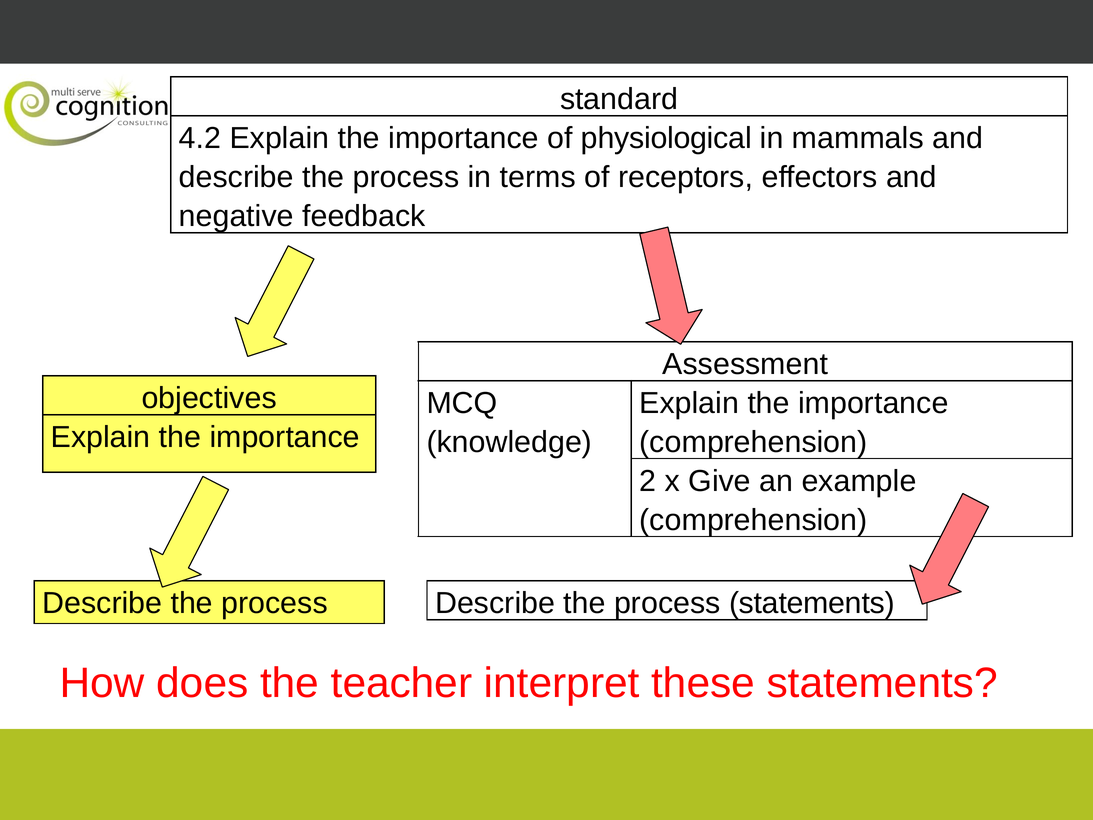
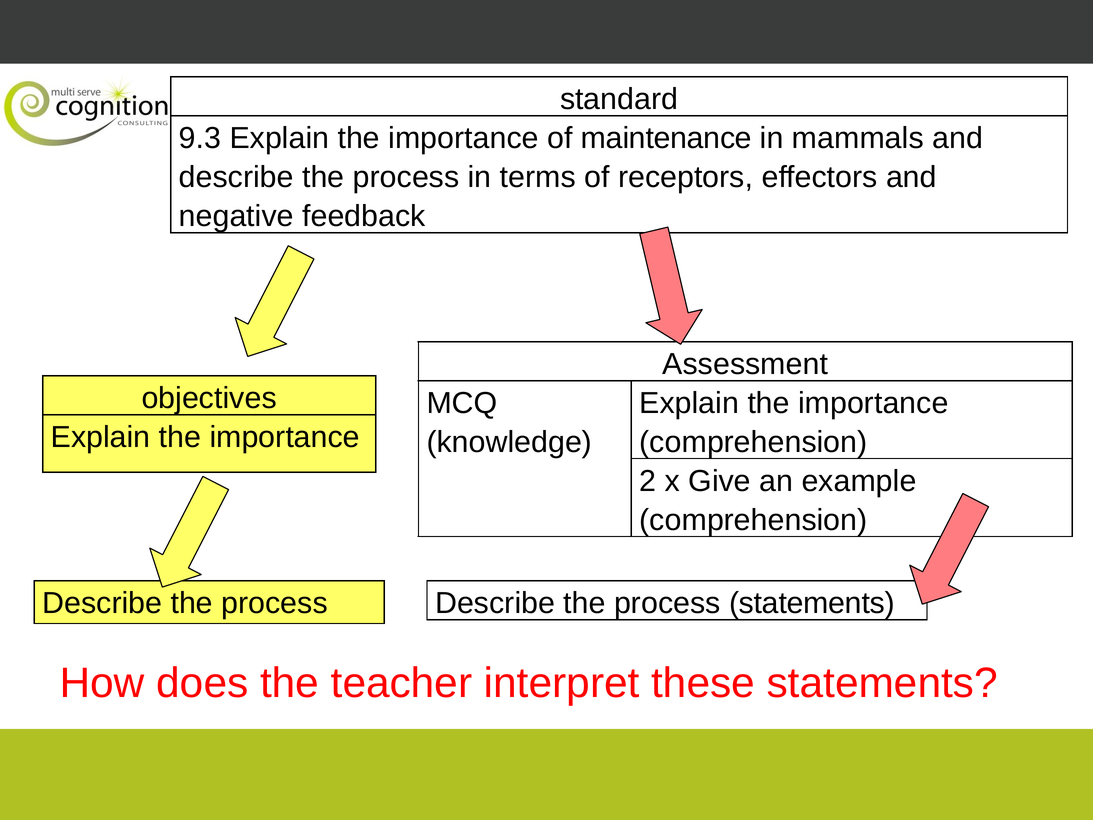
4.2: 4.2 -> 9.3 (200, 138)
physiological: physiological -> maintenance (666, 138)
